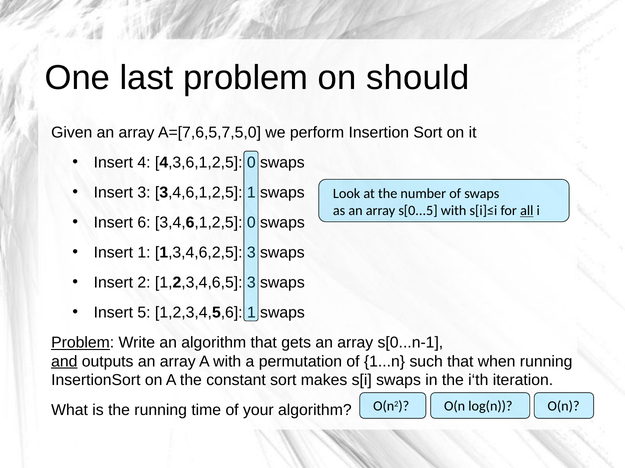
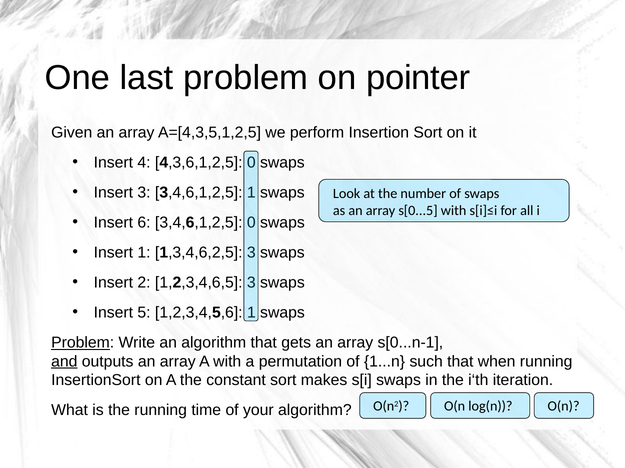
should: should -> pointer (418, 78)
A=[7,6,5,7,5,0: A=[7,6,5,7,5,0 -> A=[4,3,5,1,2,5 (210, 133)
all underline: present -> none (527, 211)
